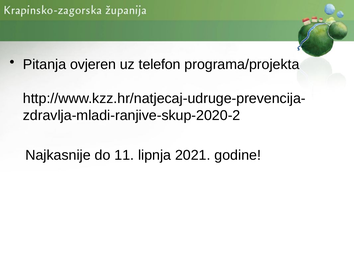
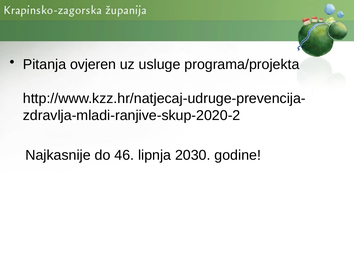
telefon: telefon -> usluge (160, 64)
11: 11 -> 46 (124, 155)
2021: 2021 -> 2030 (193, 155)
